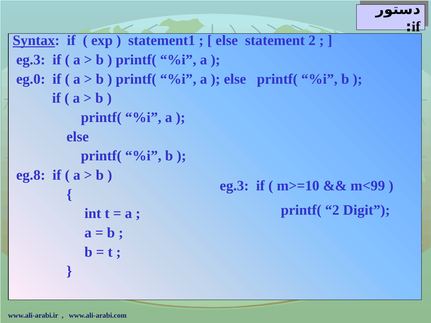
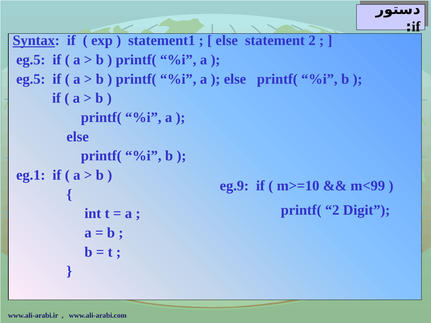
eg.3: eg.3 -> eg.5 (31, 60)
eg.0: eg.0 -> eg.5 (31, 79)
eg.8: eg.8 -> eg.1 (31, 175)
eg.3: eg.3 -> eg.9 (234, 186)
